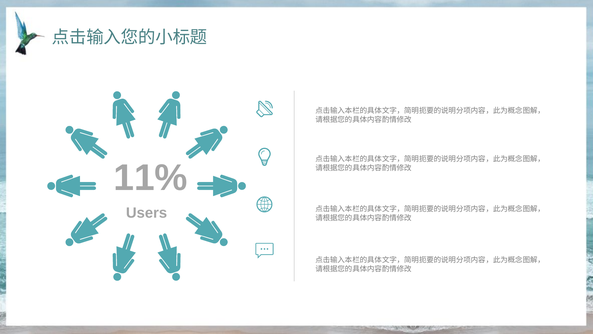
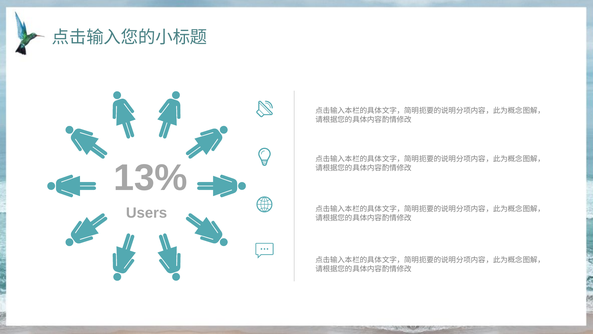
11%: 11% -> 13% (150, 178)
